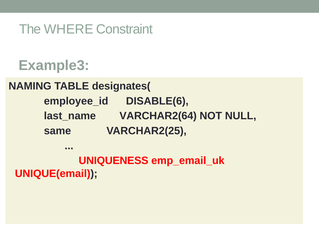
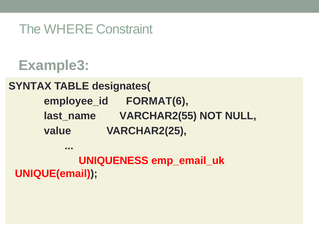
NAMING: NAMING -> SYNTAX (30, 86)
DISABLE(6: DISABLE(6 -> FORMAT(6 (157, 101)
VARCHAR2(64: VARCHAR2(64 -> VARCHAR2(55 (158, 116)
same: same -> value (57, 130)
